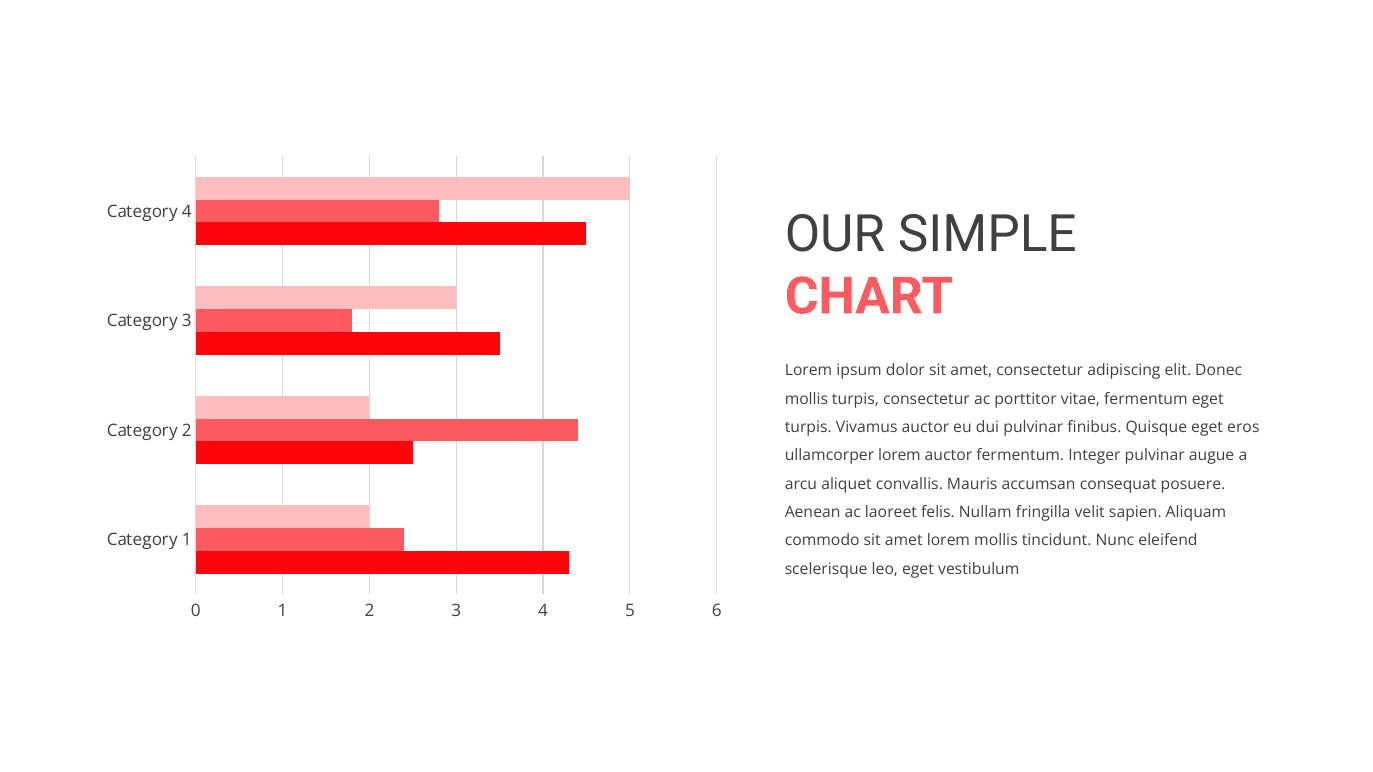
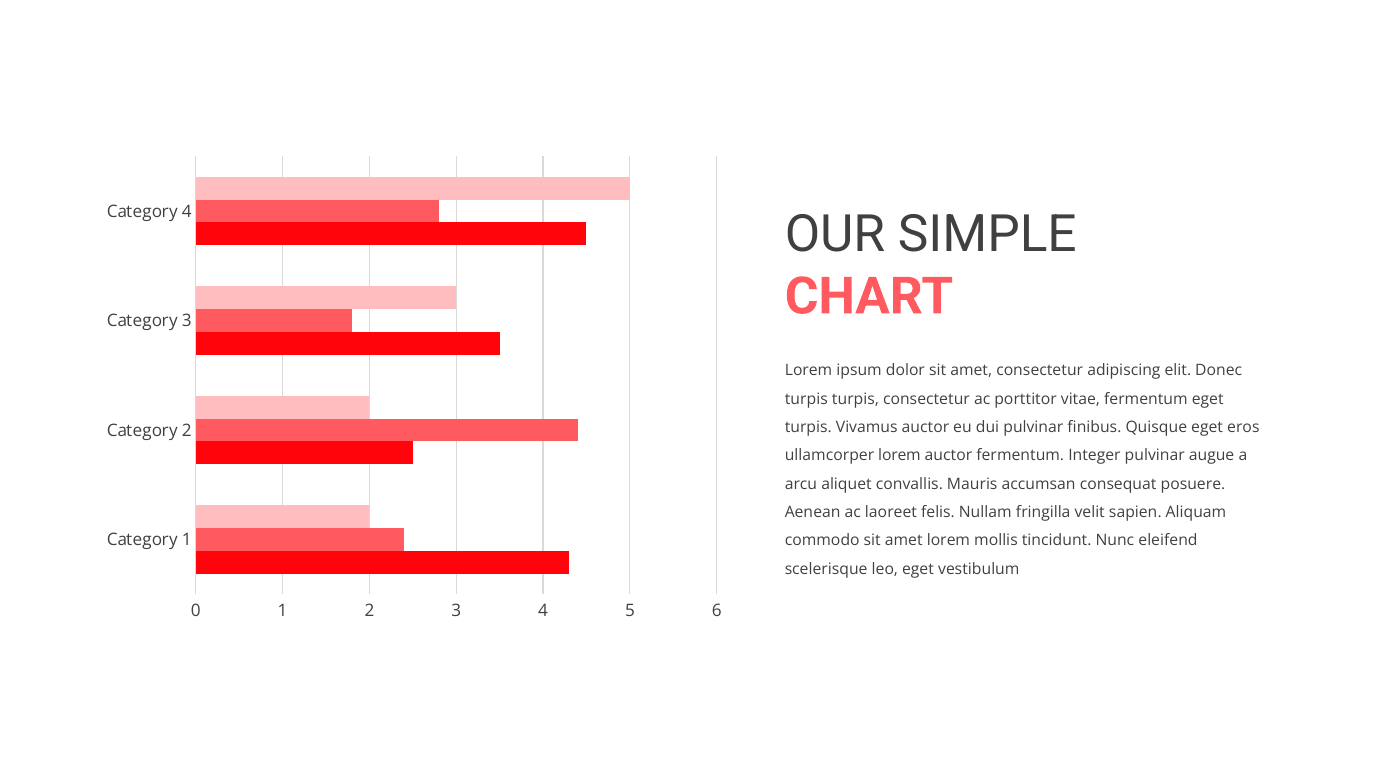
mollis: mollis -> turpis (806, 399)
